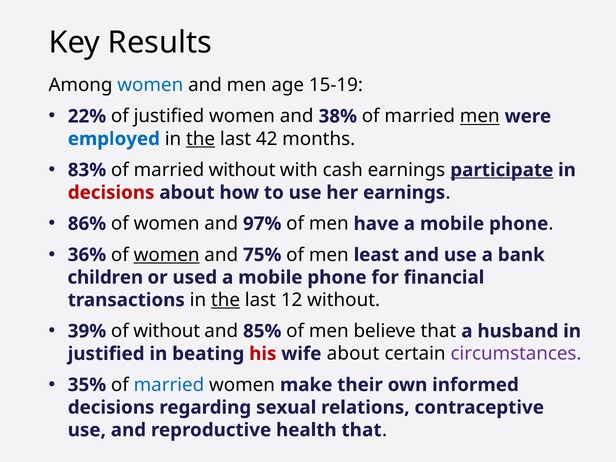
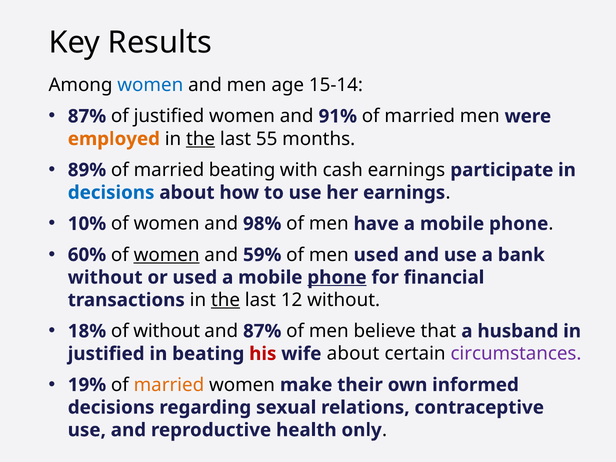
15-19: 15-19 -> 15-14 (336, 85)
22%: 22% -> 87% (87, 116)
38%: 38% -> 91% (338, 116)
men underline: present -> none (480, 116)
employed colour: blue -> orange (114, 139)
42: 42 -> 55 (267, 139)
83%: 83% -> 89% (87, 170)
married without: without -> beating (242, 170)
participate underline: present -> none (502, 170)
decisions colour: red -> blue (111, 193)
86%: 86% -> 10% (87, 224)
97%: 97% -> 98% (262, 224)
36%: 36% -> 60% (87, 255)
75%: 75% -> 59% (262, 255)
men least: least -> used (376, 255)
children: children -> without (105, 277)
phone underline: none -> present (337, 277)
39%: 39% -> 18% (87, 331)
and 85%: 85% -> 87% (262, 331)
35%: 35% -> 19% (87, 385)
married colour: blue -> orange (169, 385)
health that: that -> only (362, 430)
